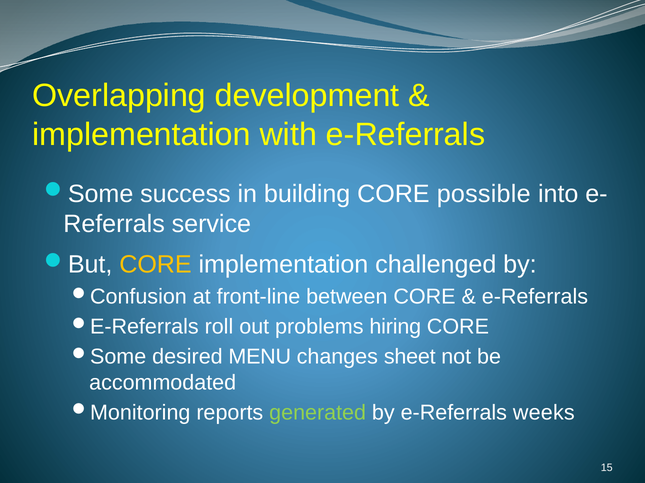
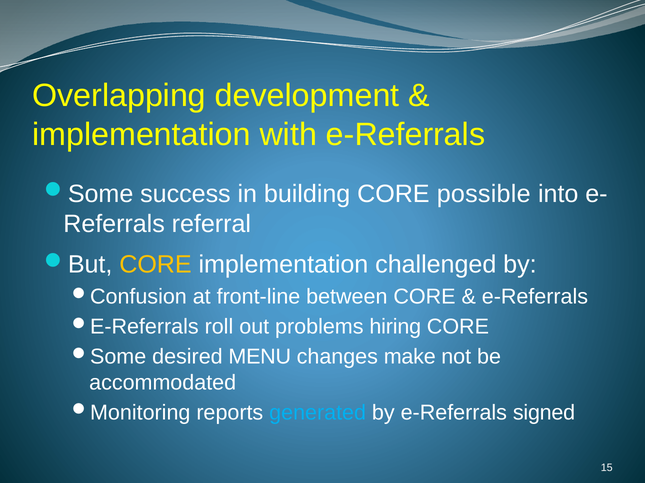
service: service -> referral (211, 224)
sheet: sheet -> make (410, 357)
generated colour: light green -> light blue (318, 413)
weeks: weeks -> signed (544, 413)
